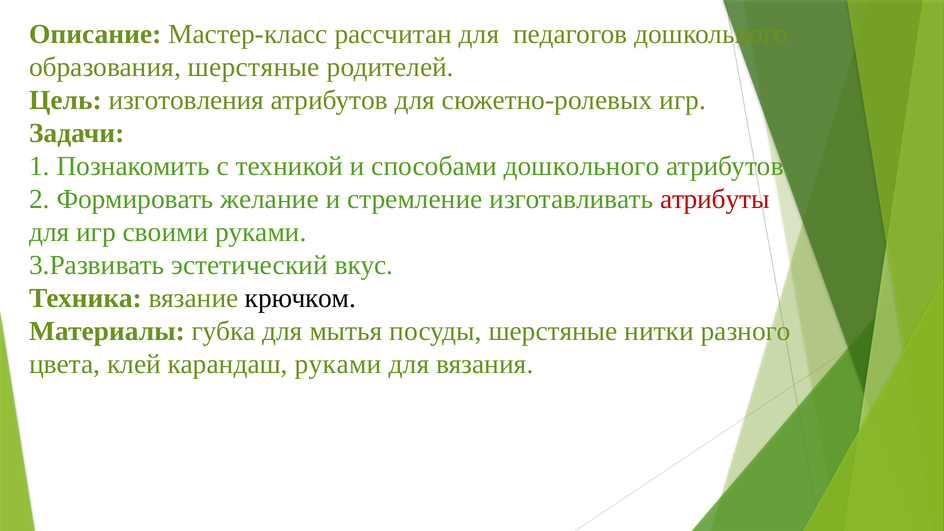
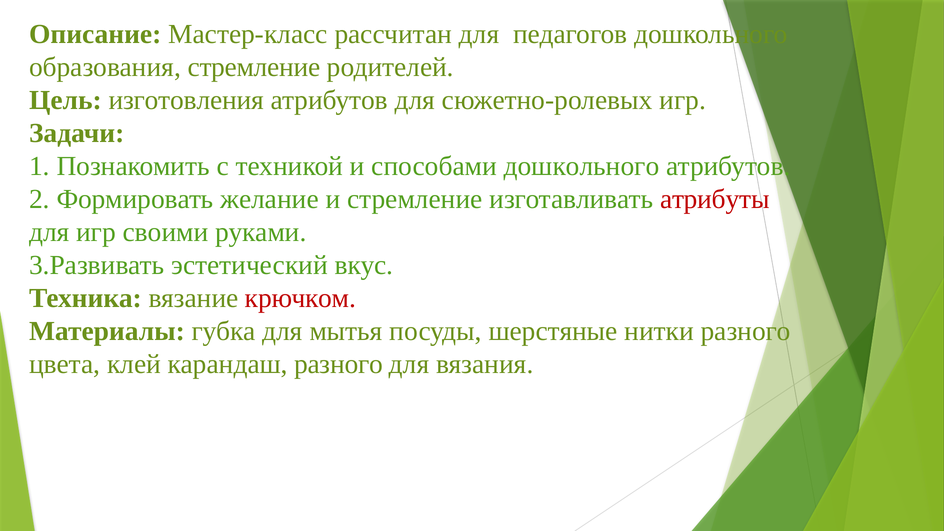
образования шерстяные: шерстяные -> стремление (254, 67)
крючком colour: black -> red (300, 298)
карандаш руками: руками -> разного (338, 364)
